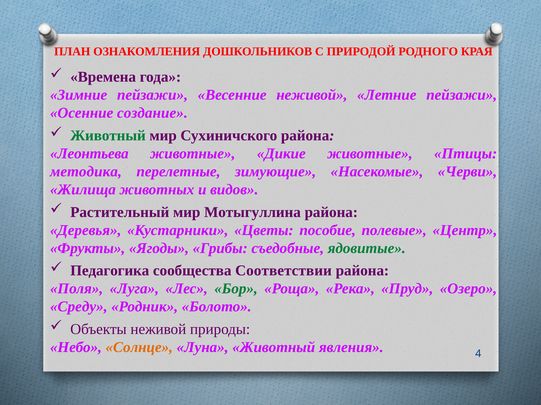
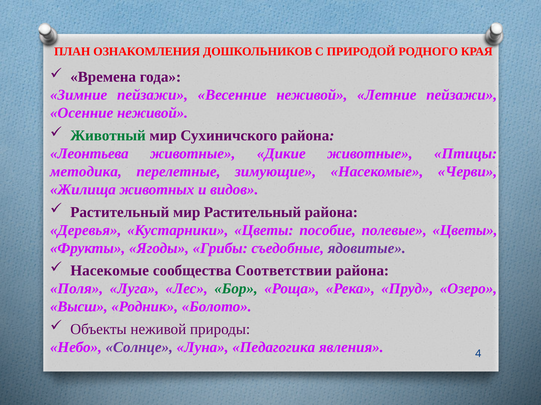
Осенние создание: создание -> неживой (152, 113)
мир Мотыгуллина: Мотыгуллина -> Растительный (253, 212)
полевые Центр: Центр -> Цветы (465, 231)
ядовитые colour: green -> purple (367, 249)
Педагогика: Педагогика -> Насекомые (110, 271)
Среду: Среду -> Высш (79, 307)
Солнце colour: orange -> purple (139, 348)
Луна Животный: Животный -> Педагогика (274, 348)
